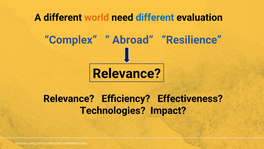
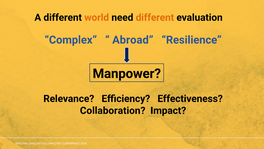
different colour: blue -> orange (155, 17)
Relevance: Relevance -> Manpower (127, 73)
Technologies: Technologies -> Collaboration (113, 110)
